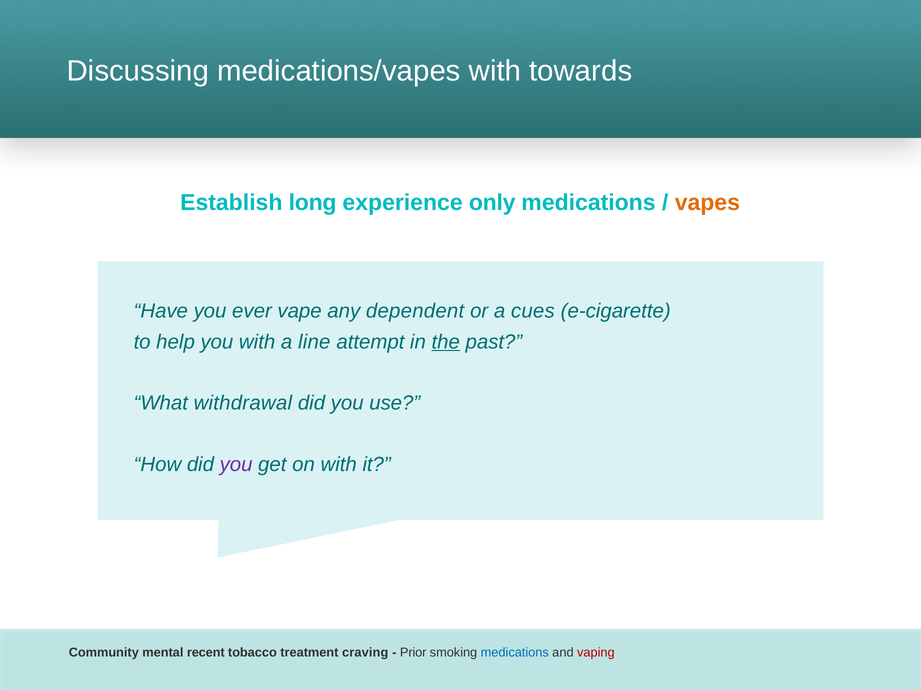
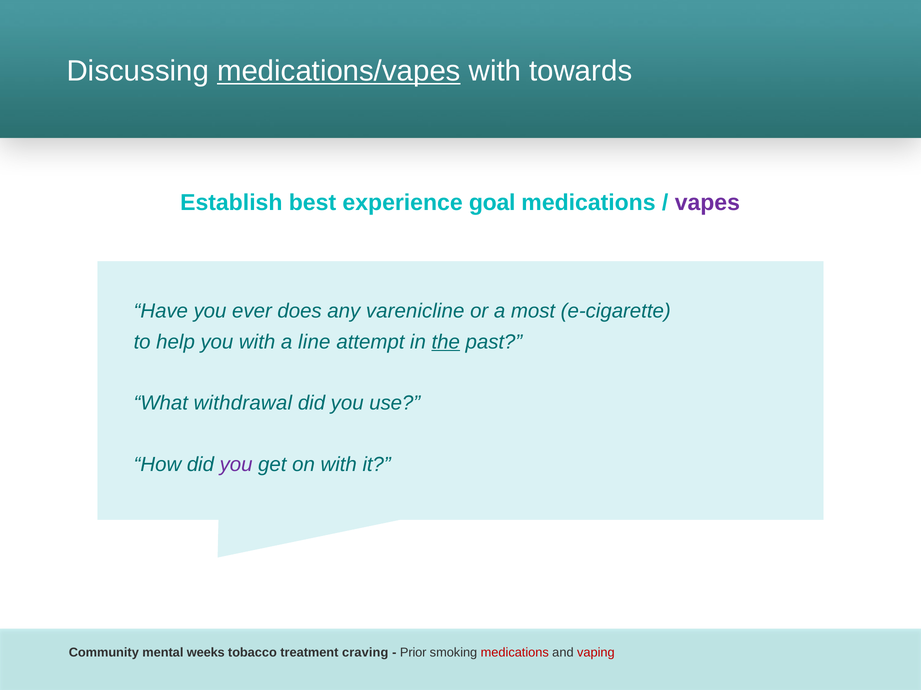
medications/vapes underline: none -> present (339, 71)
long: long -> best (312, 203)
only: only -> goal (492, 203)
vapes colour: orange -> purple (707, 203)
vape: vape -> does (300, 311)
dependent: dependent -> varenicline (415, 311)
cues: cues -> most (533, 311)
recent: recent -> weeks (206, 653)
medications colour: blue -> red (515, 653)
